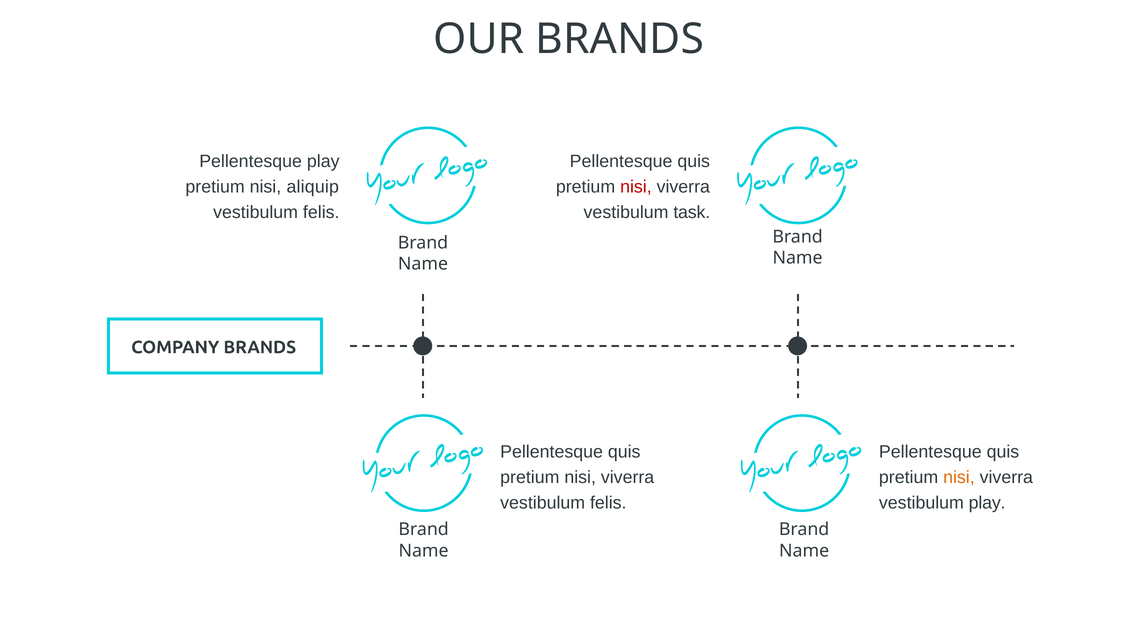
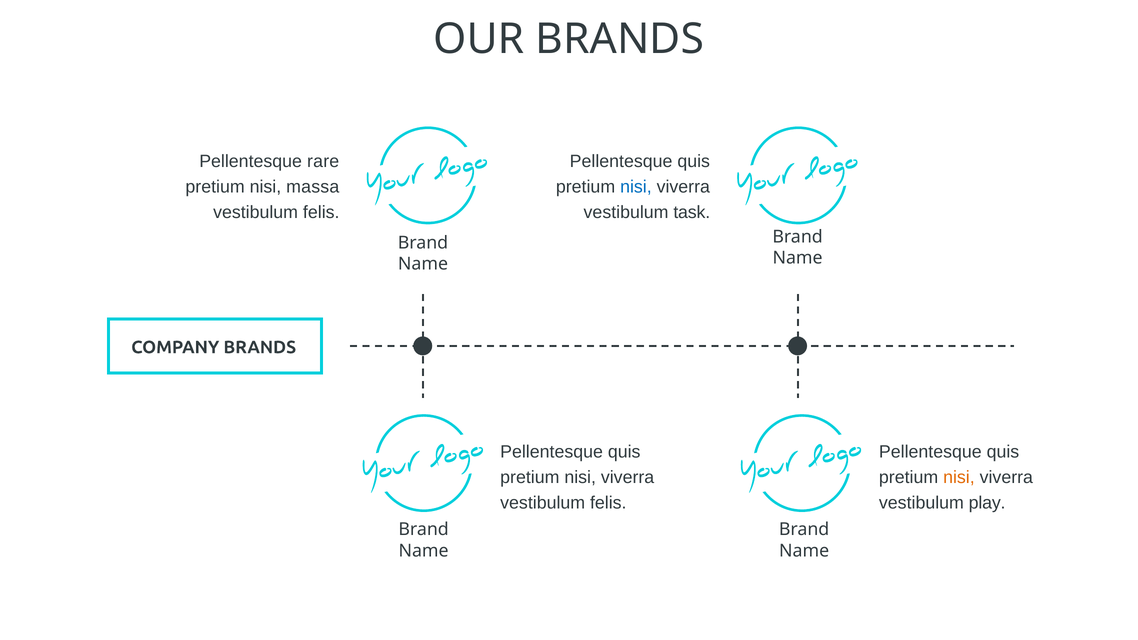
Pellentesque play: play -> rare (323, 161)
aliquip: aliquip -> massa (313, 187)
nisi colour: red -> blue (636, 187)
